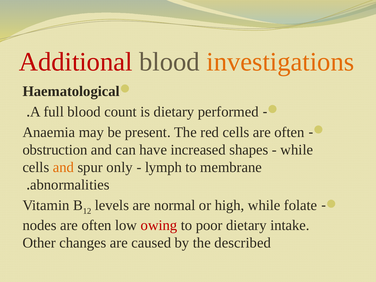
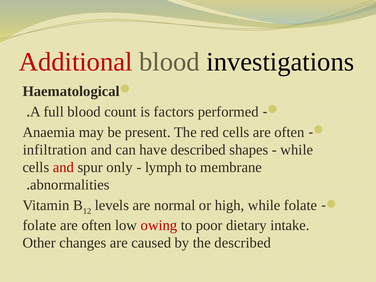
investigations colour: orange -> black (280, 62)
is dietary: dietary -> factors (174, 112)
obstruction: obstruction -> infiltration (55, 150)
have increased: increased -> described (198, 150)
and colour: orange -> red (63, 167)
nodes: nodes -> folate (39, 225)
